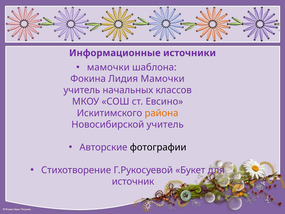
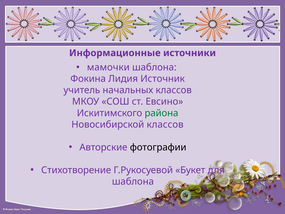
Лидия Мамочки: Мамочки -> Источник (163, 79)
района colour: orange -> green (161, 113)
Новосибирской учитель: учитель -> классов (165, 124)
источник: источник -> шаблона (133, 181)
